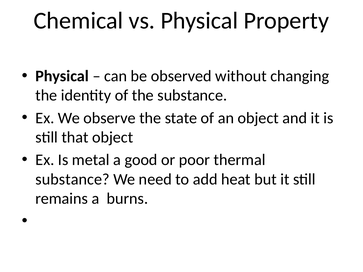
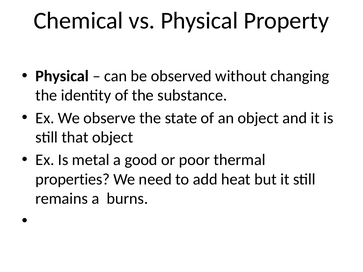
substance: substance -> properties (73, 179)
